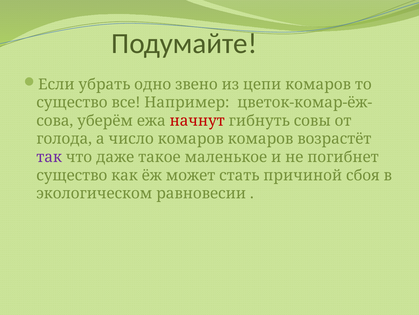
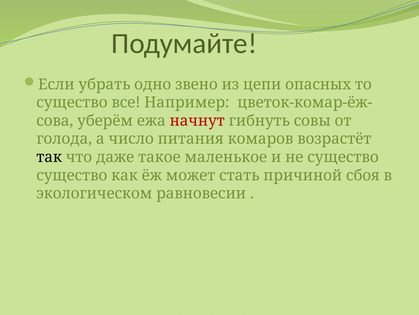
цепи комаров: комаров -> опасных (318, 84)
число комаров: комаров -> питания (191, 139)
так colour: purple -> black (49, 157)
не погибнет: погибнет -> существо (343, 157)
